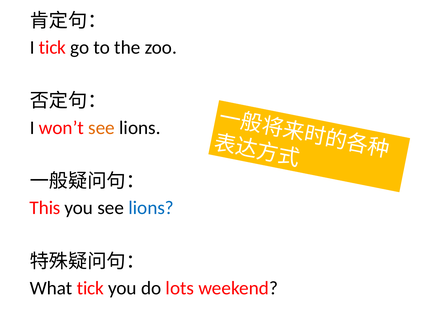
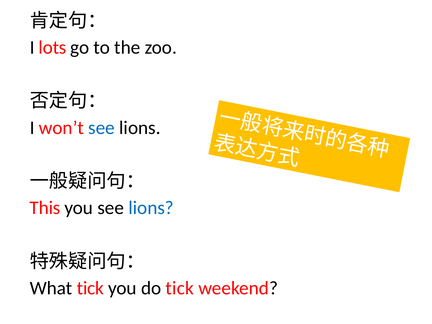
I tick: tick -> lots (52, 47)
see colour: orange -> blue (102, 128)
do lots: lots -> tick (180, 288)
